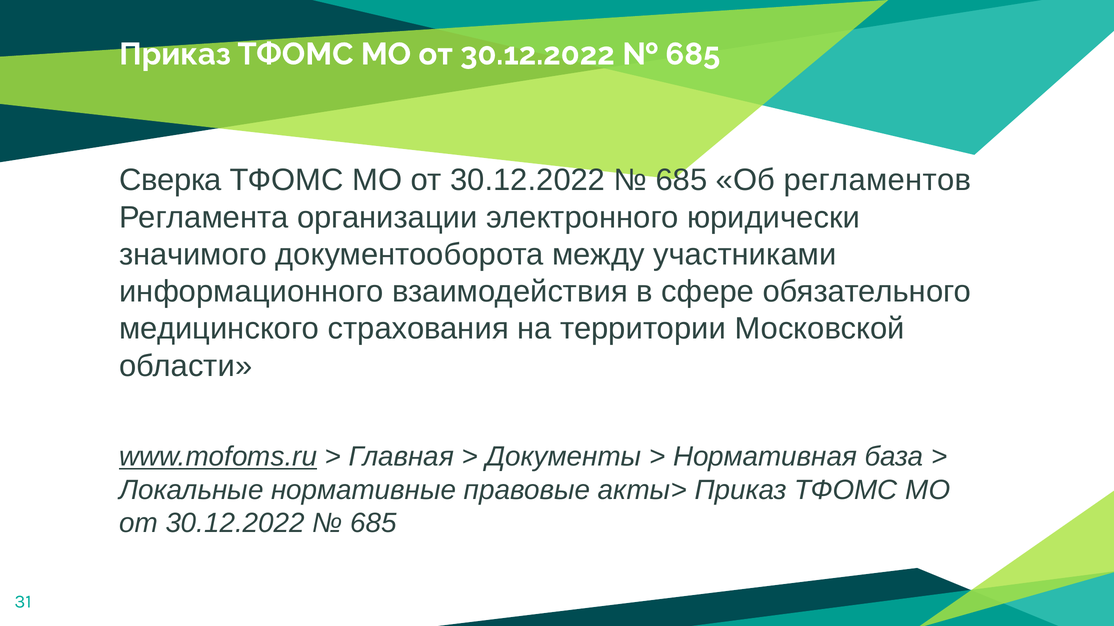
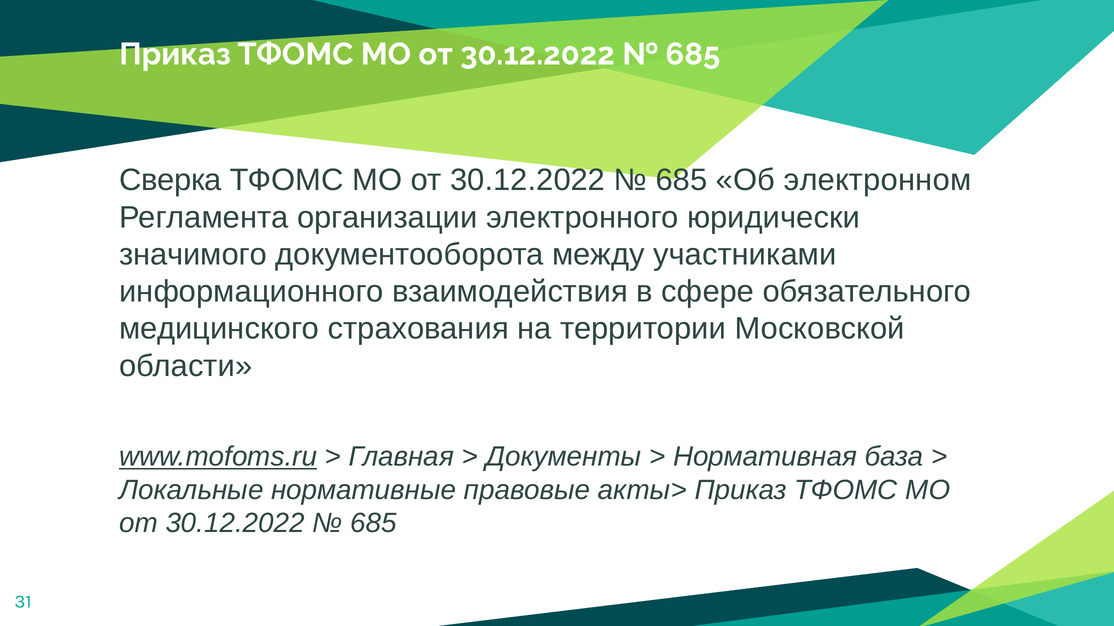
регламентов: регламентов -> электронном (877, 180)
